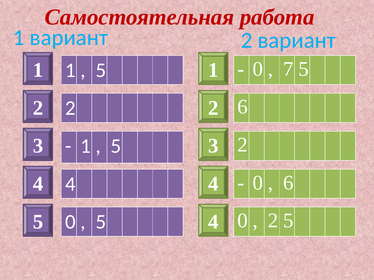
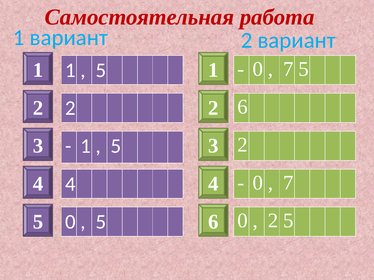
0 6: 6 -> 7 (288, 183)
4: 4 -> 6 (213, 222)
